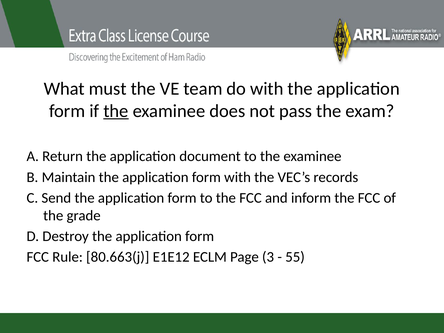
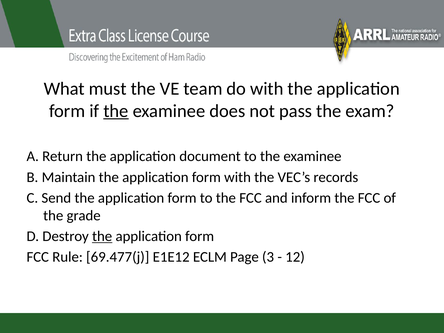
the underline: none -> present (102, 236)
80.663(j: 80.663(j -> 69.477(j (118, 257)
55: 55 -> 12 (295, 257)
